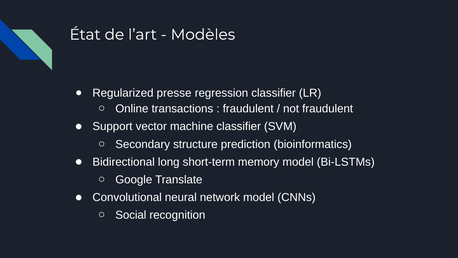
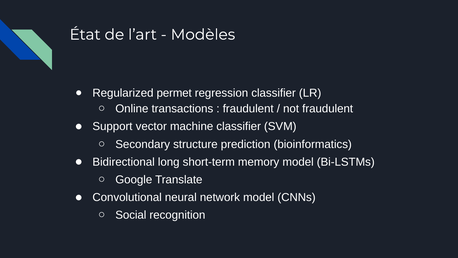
presse: presse -> permet (174, 93)
